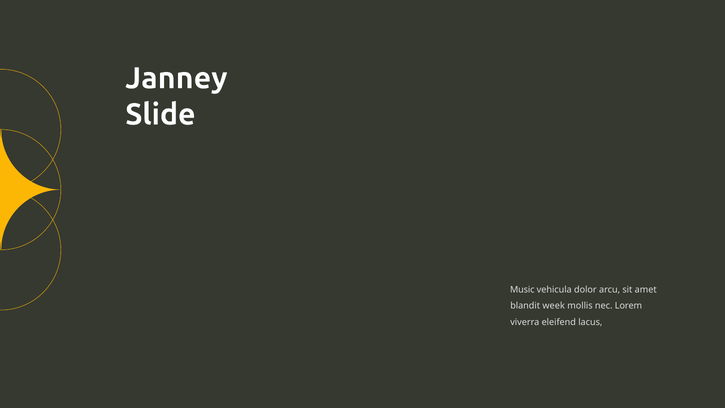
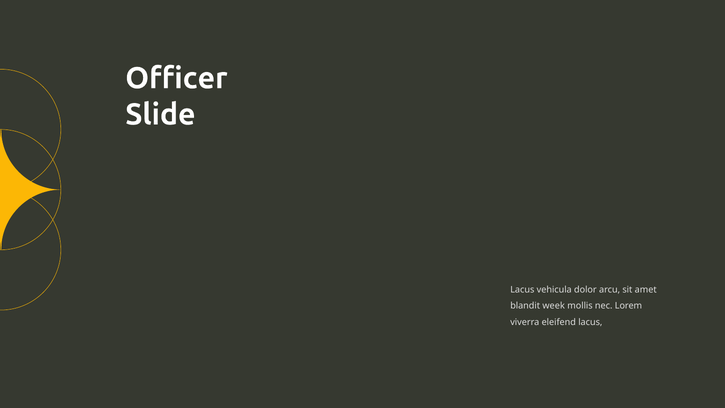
Janney: Janney -> Officer (176, 78)
Music: Music -> Lacus (522, 289)
